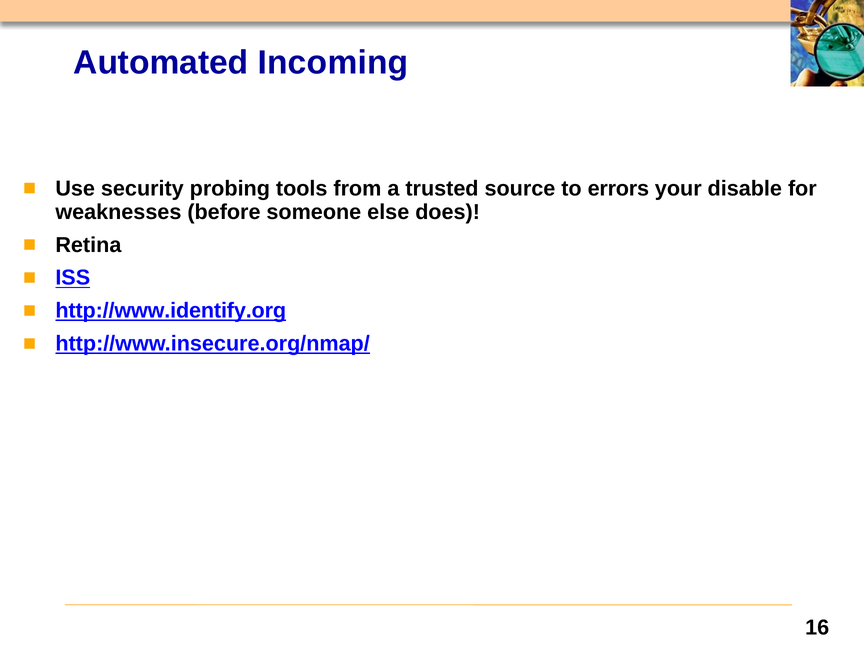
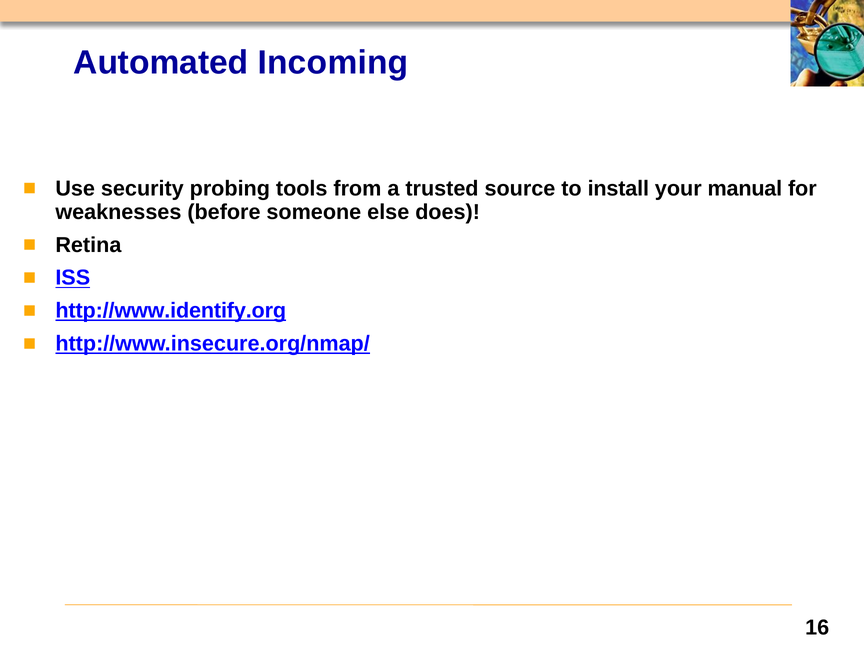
errors: errors -> install (618, 189)
disable: disable -> manual (745, 189)
